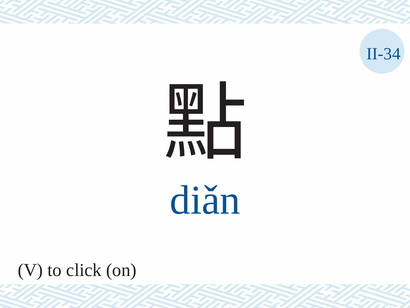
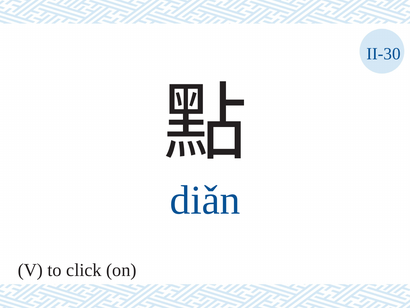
II-34: II-34 -> II-30 (384, 54)
